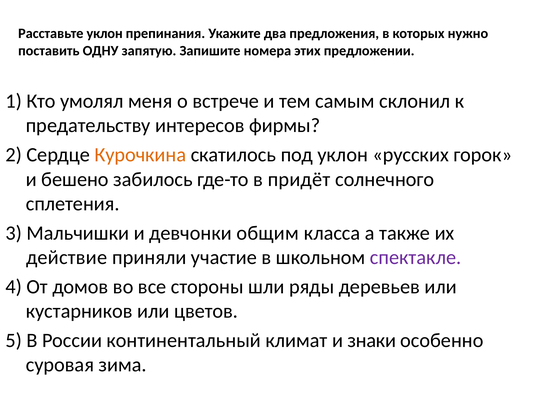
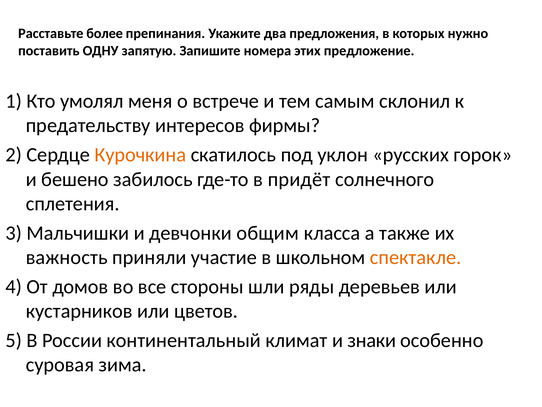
Расставьте уклон: уклон -> более (105, 33)
предложении: предложении -> предложение (369, 51)
действие: действие -> важность (67, 257)
спектакле colour: purple -> orange (416, 257)
